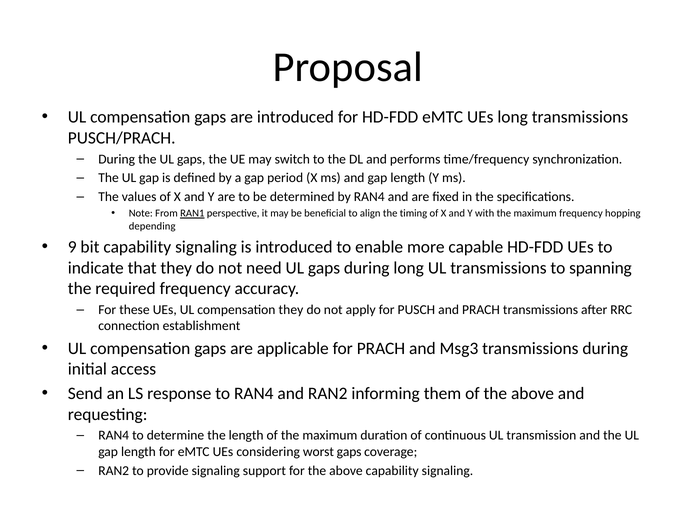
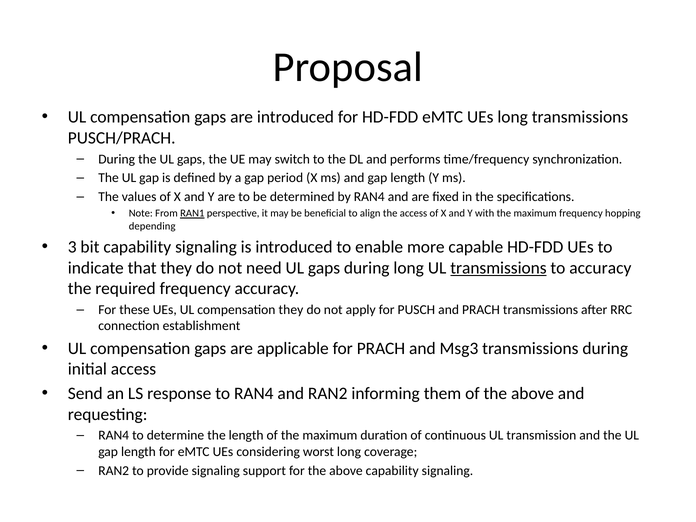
the timing: timing -> access (414, 213)
9: 9 -> 3 (72, 247)
transmissions underline: none -> present (498, 268)
to spanning: spanning -> accuracy (600, 268)
worst gaps: gaps -> long (349, 452)
